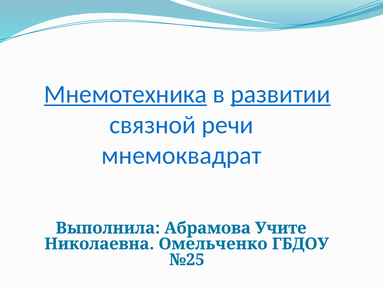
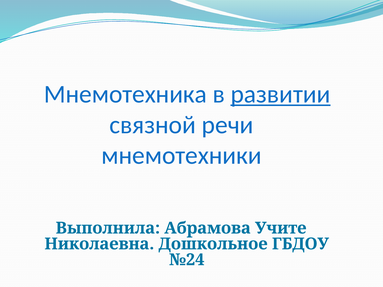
Мнемотехника underline: present -> none (125, 94)
мнемоквадрат: мнемоквадрат -> мнемотехники (182, 156)
Омельченко: Омельченко -> Дошкольное (213, 244)
№25: №25 -> №24 (187, 260)
